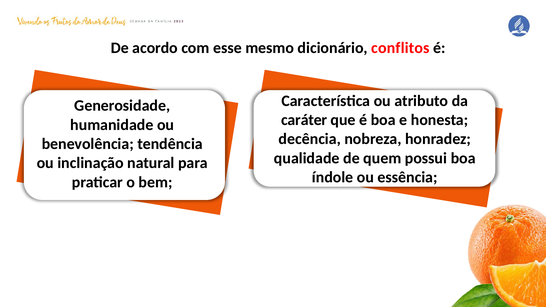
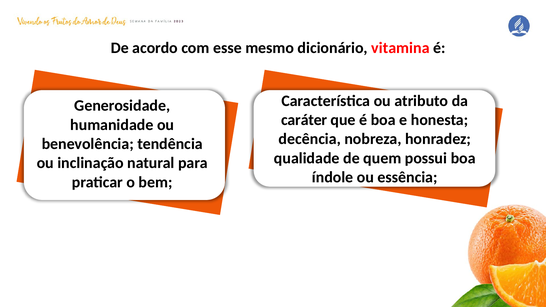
conflitos: conflitos -> vitamina (400, 48)
